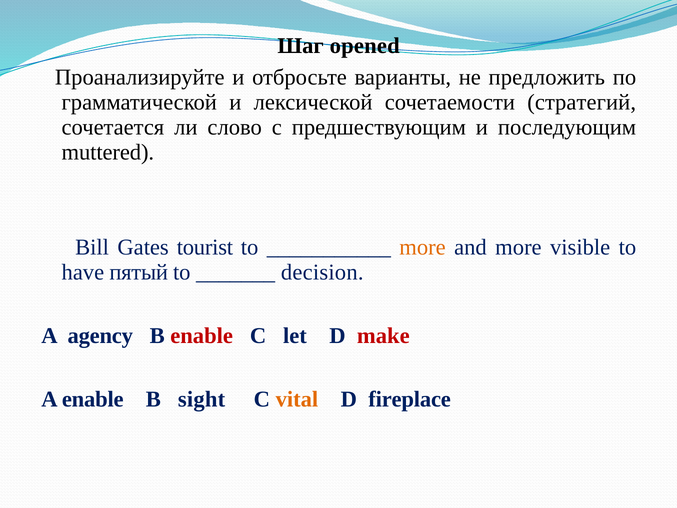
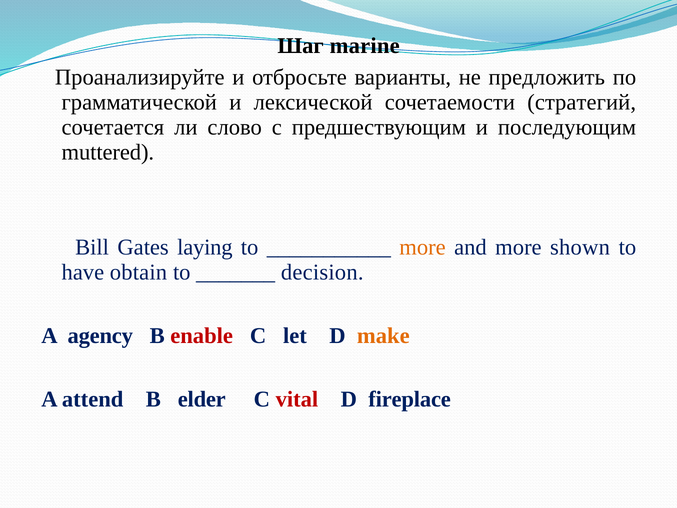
opened: opened -> marine (365, 46)
tourist: tourist -> laying (205, 247)
visible: visible -> shown (580, 247)
пятый: пятый -> obtain (138, 272)
make colour: red -> orange (383, 336)
A enable: enable -> attend (93, 399)
sight: sight -> elder (202, 399)
vital colour: orange -> red (297, 399)
